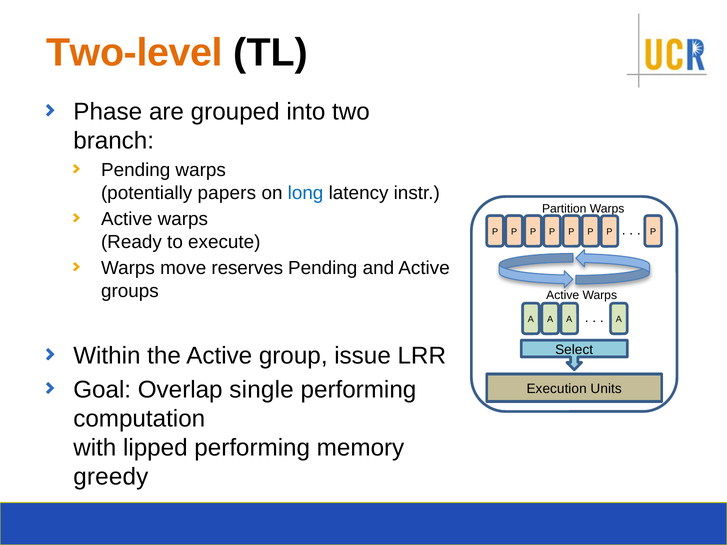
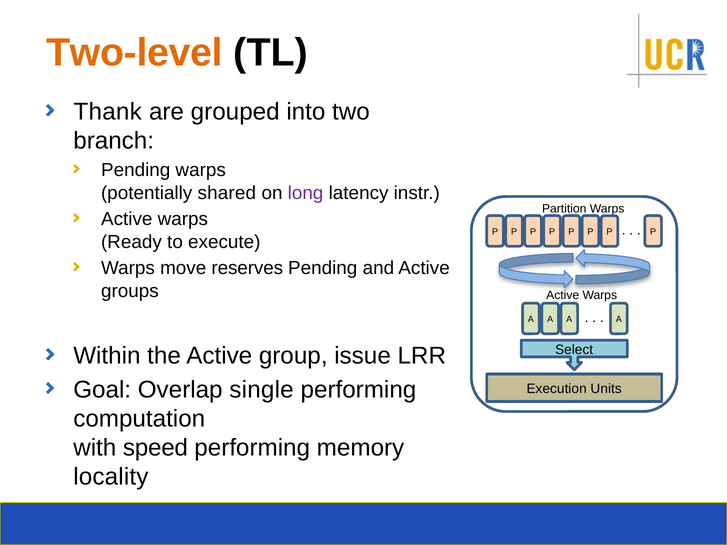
Phase: Phase -> Thank (108, 112)
papers: papers -> shared (227, 193)
long colour: blue -> purple (306, 193)
lipped: lipped -> speed (155, 448)
greedy: greedy -> locality (111, 477)
